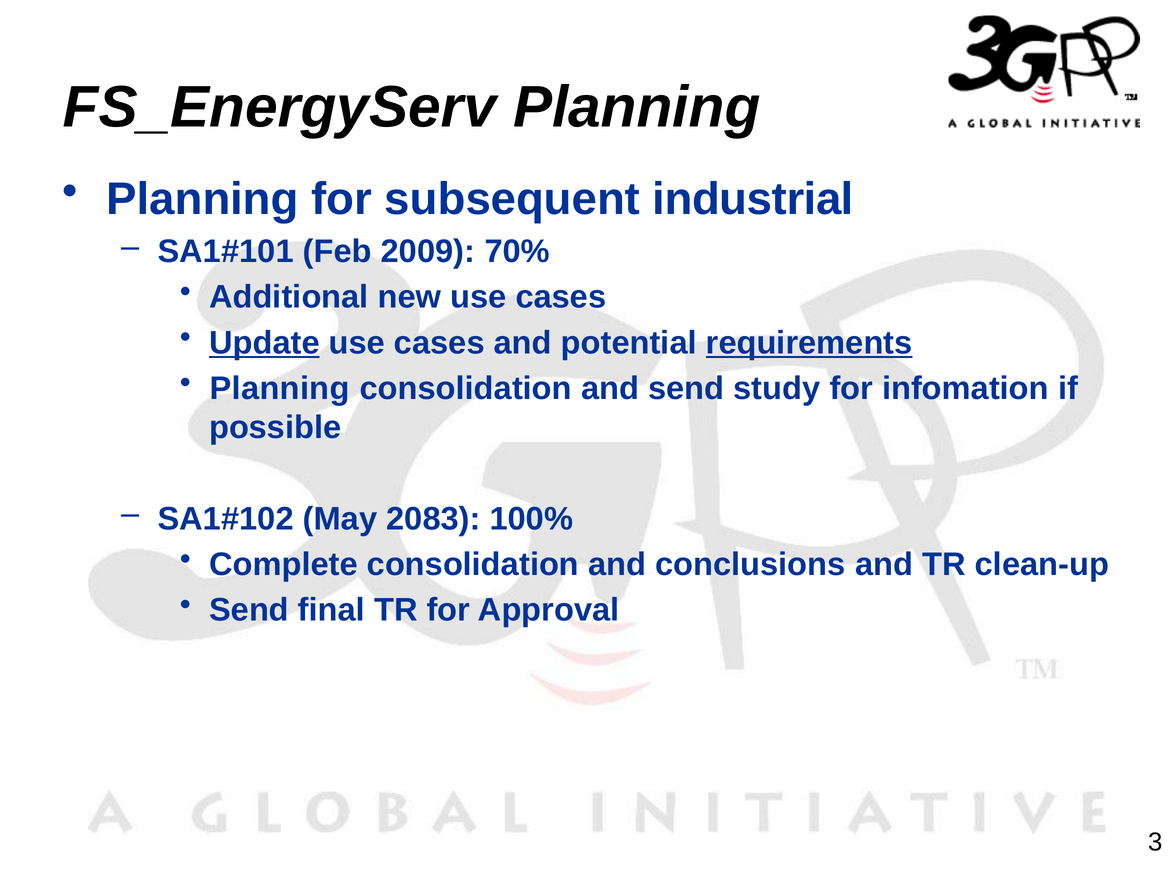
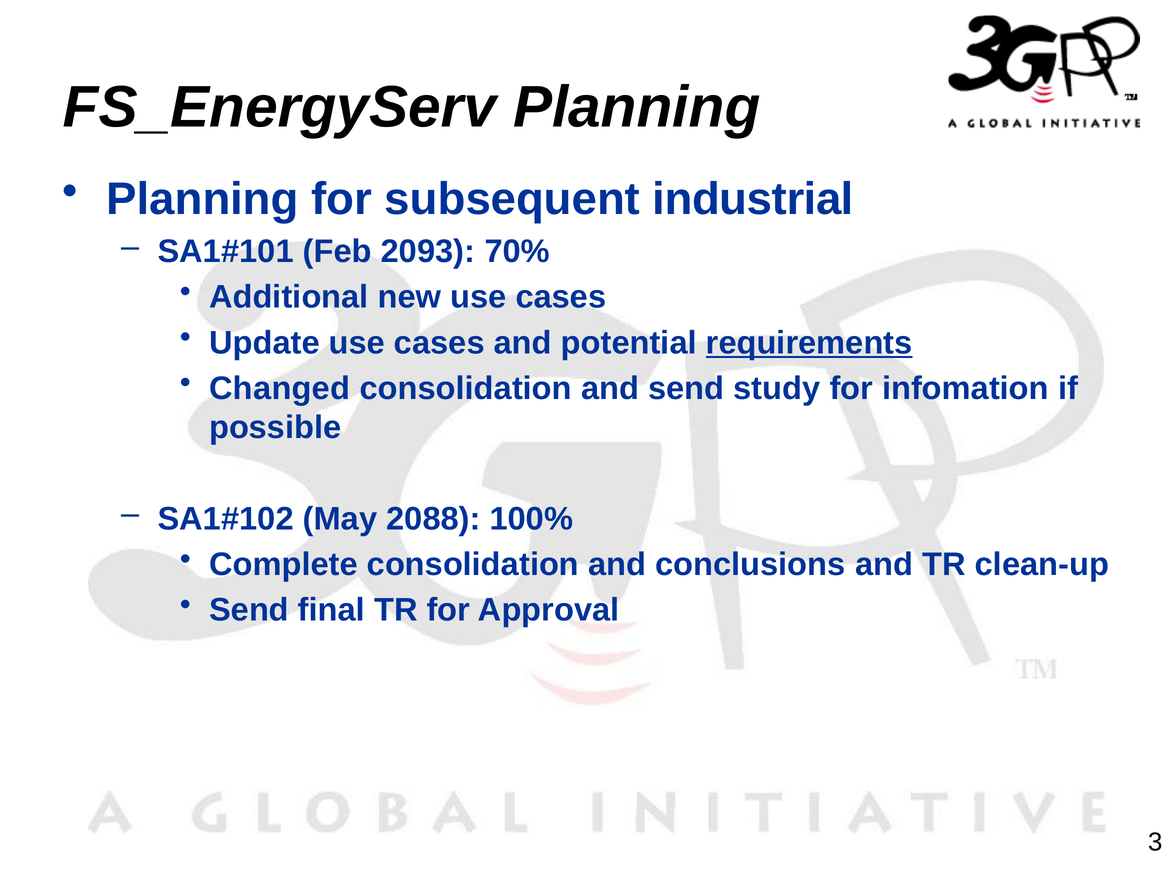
2009: 2009 -> 2093 (428, 252)
Update underline: present -> none (264, 343)
Planning: Planning -> Changed (280, 389)
2083: 2083 -> 2088 (433, 519)
